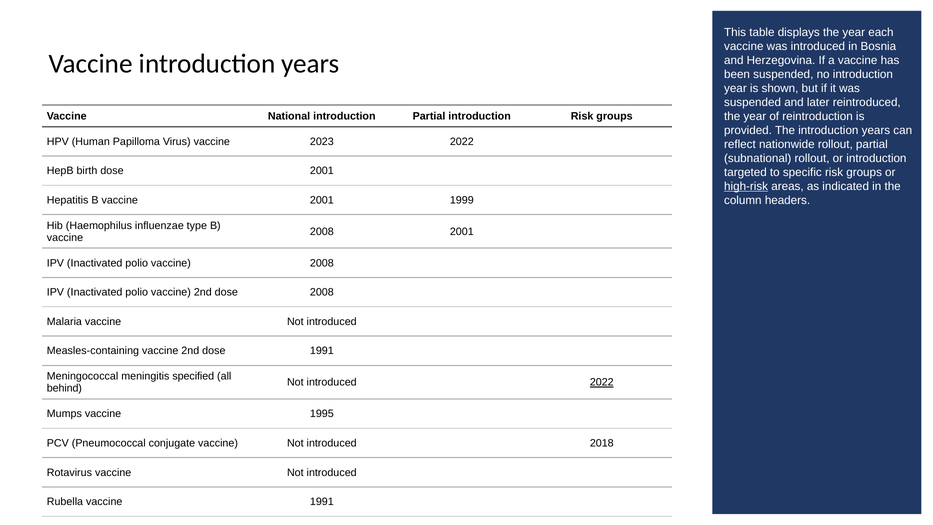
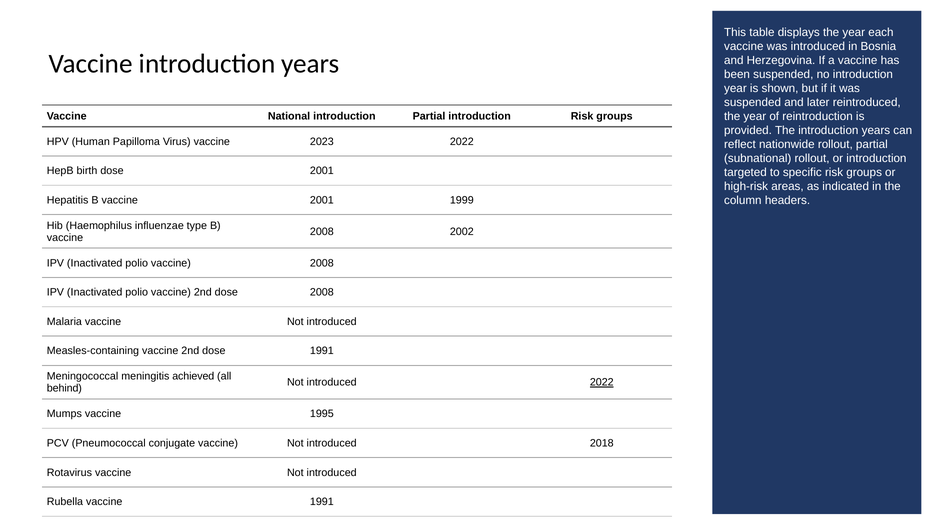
high-risk underline: present -> none (746, 186)
2008 2001: 2001 -> 2002 (462, 231)
specified: specified -> achieved (193, 376)
